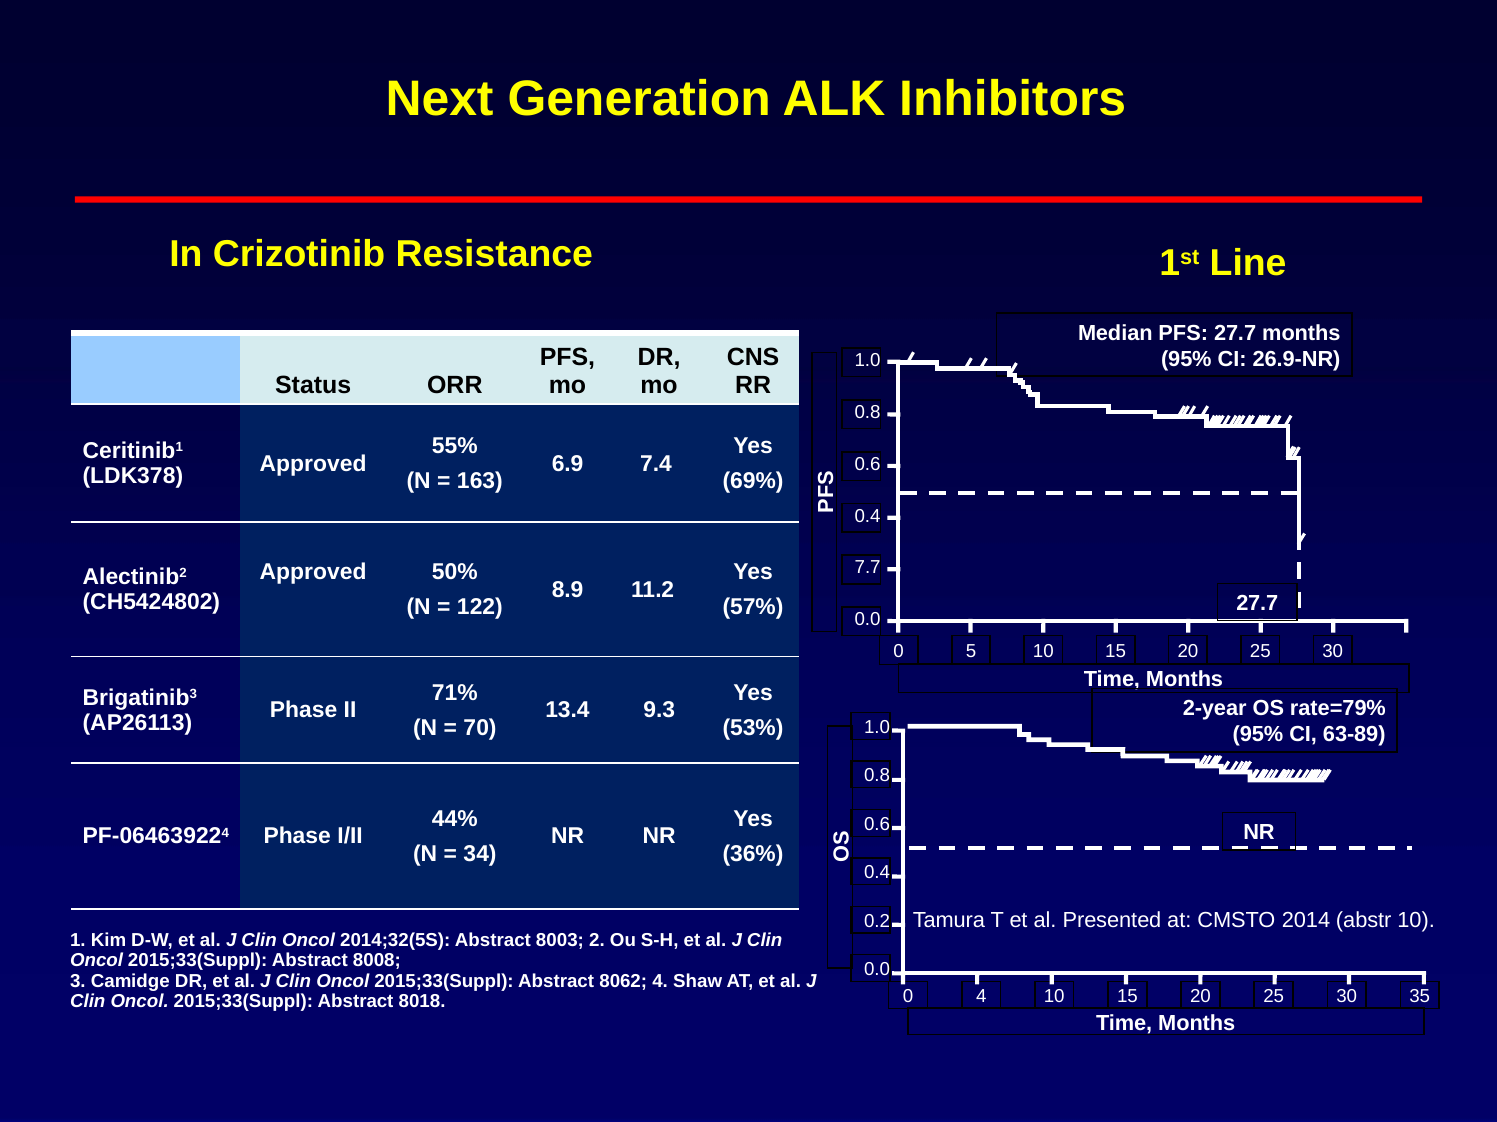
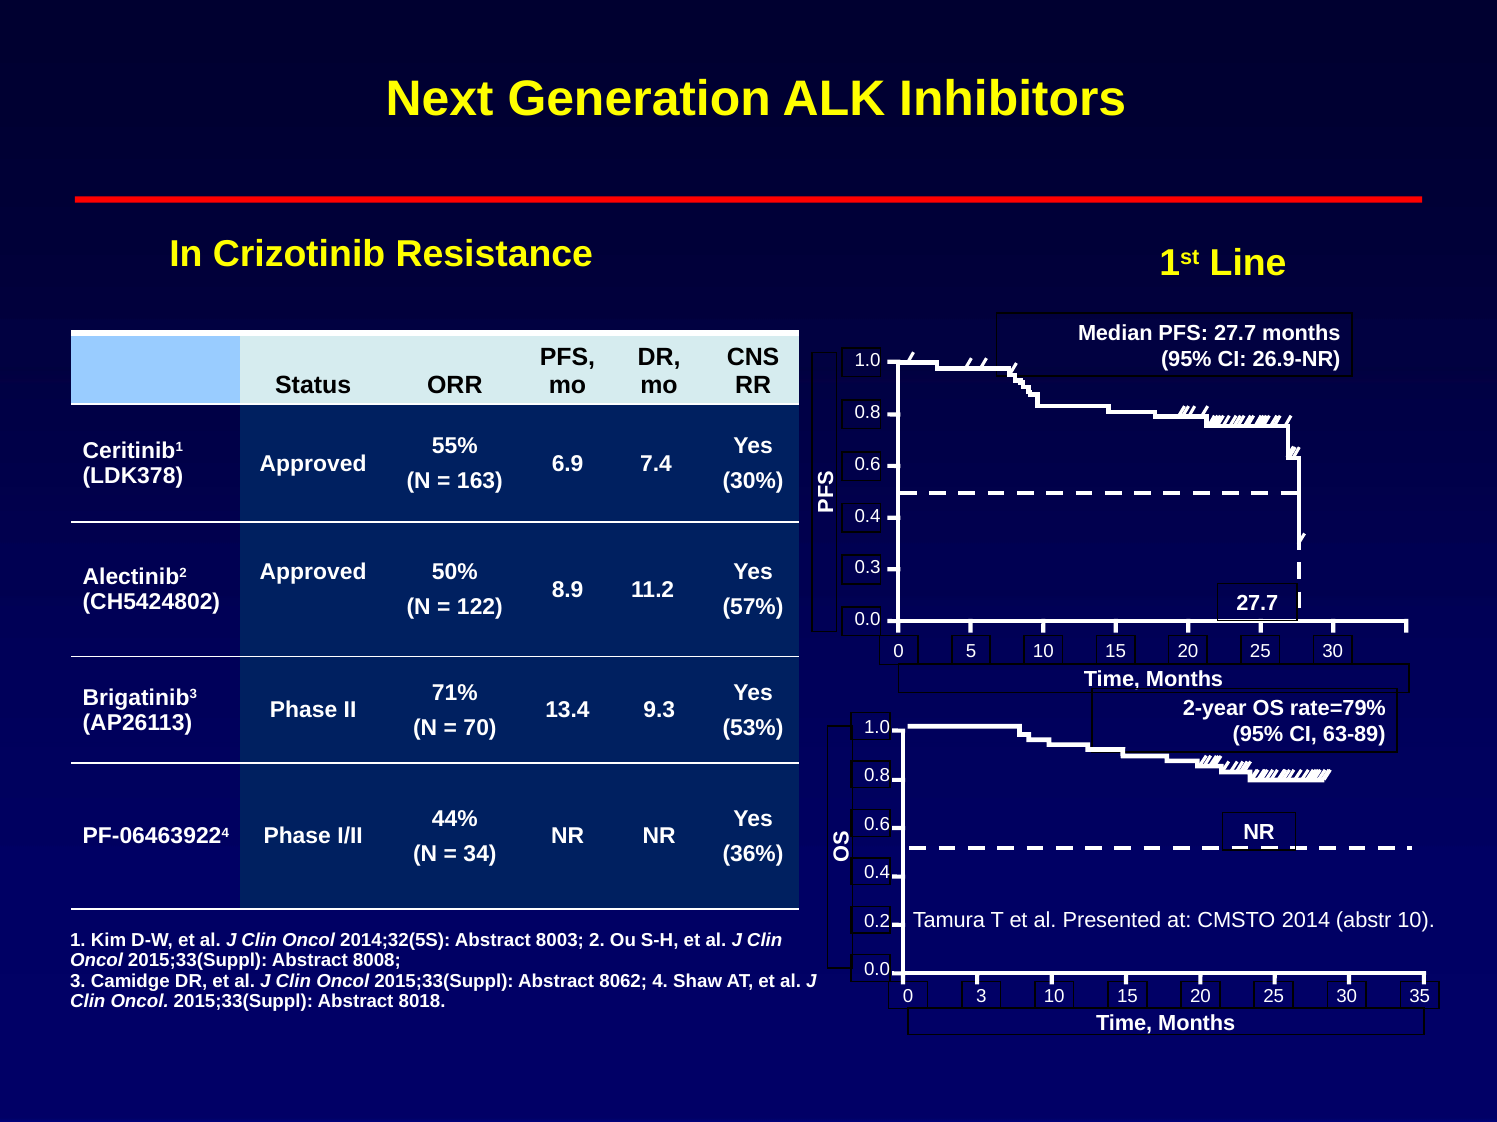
69%: 69% -> 30% (753, 481)
7.7: 7.7 -> 0.3 (868, 568)
0 4: 4 -> 3 (981, 997)
